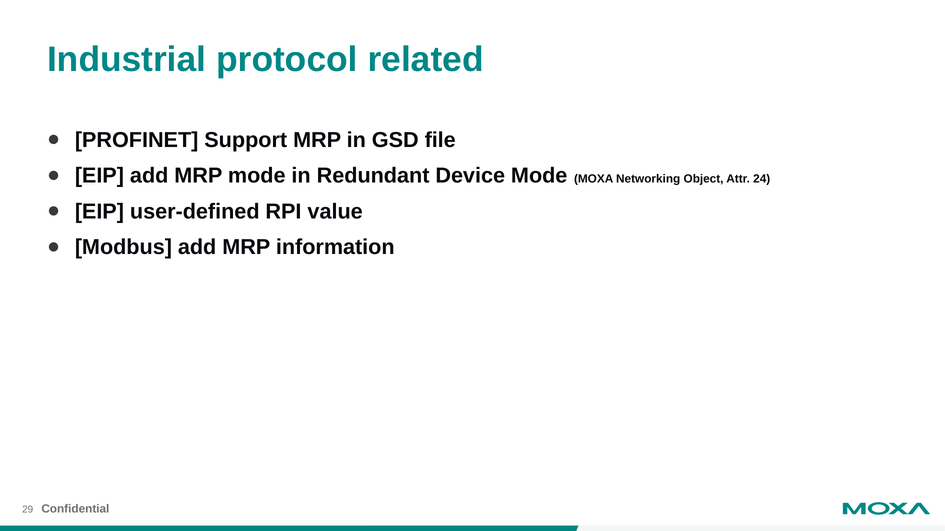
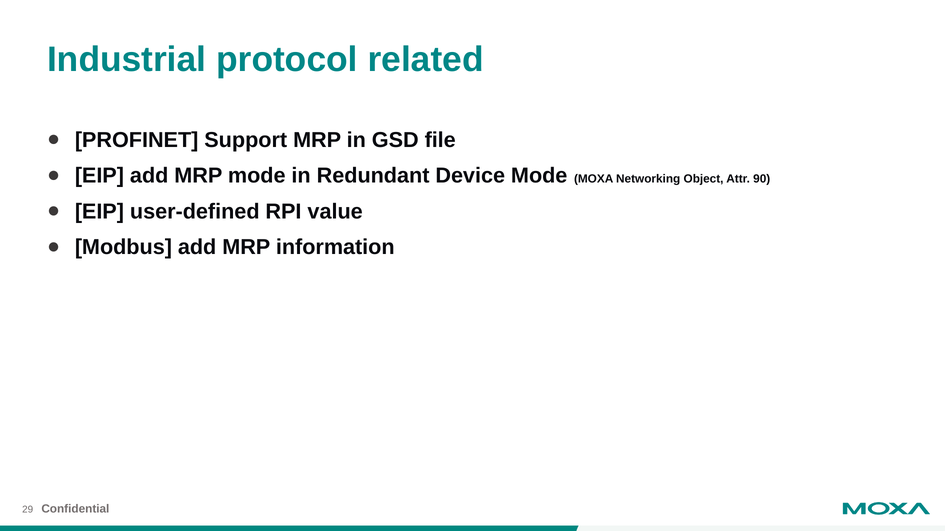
24: 24 -> 90 (762, 179)
